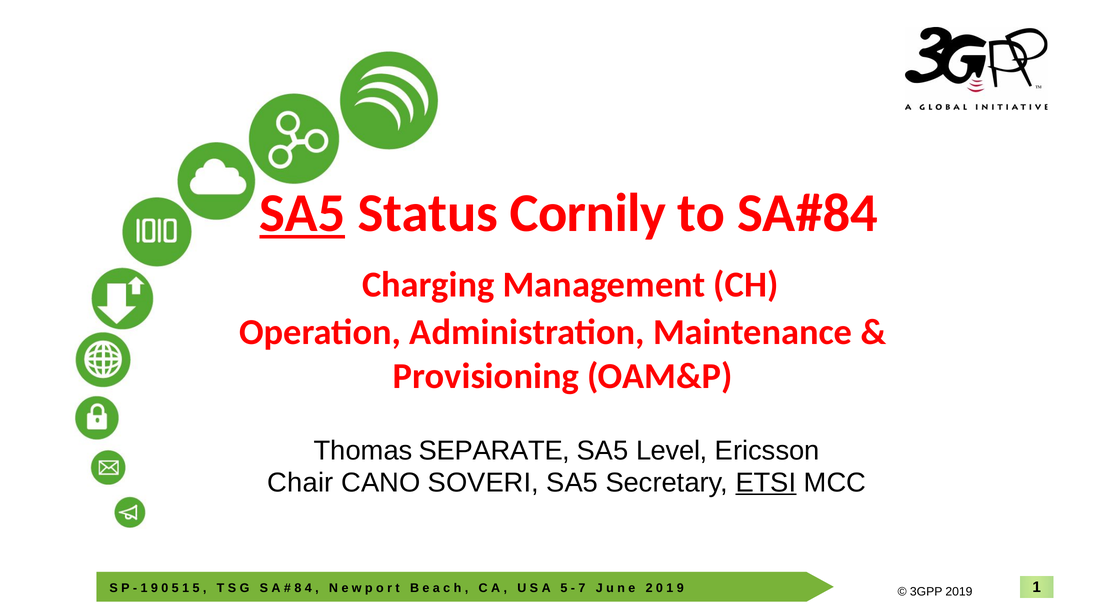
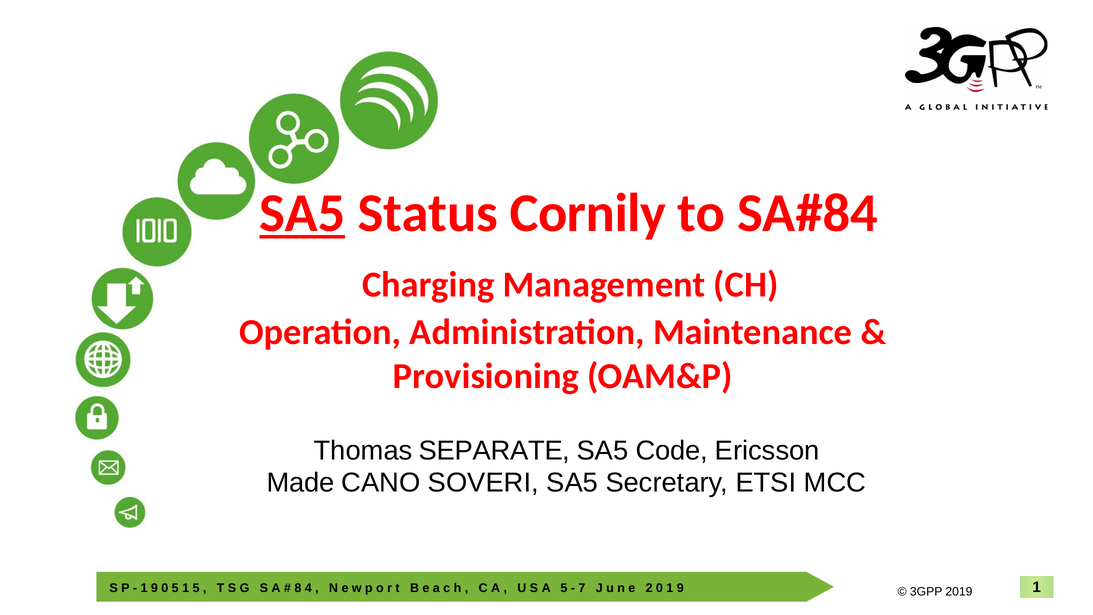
Level: Level -> Code (672, 451)
Chair: Chair -> Made (301, 482)
ETSI underline: present -> none (766, 482)
